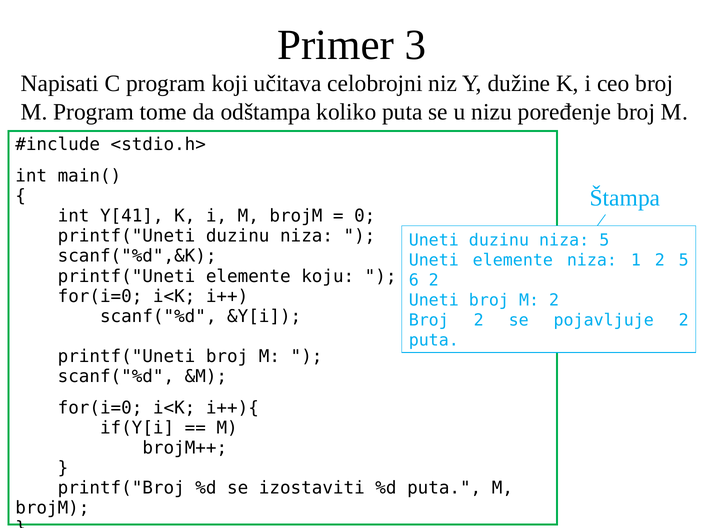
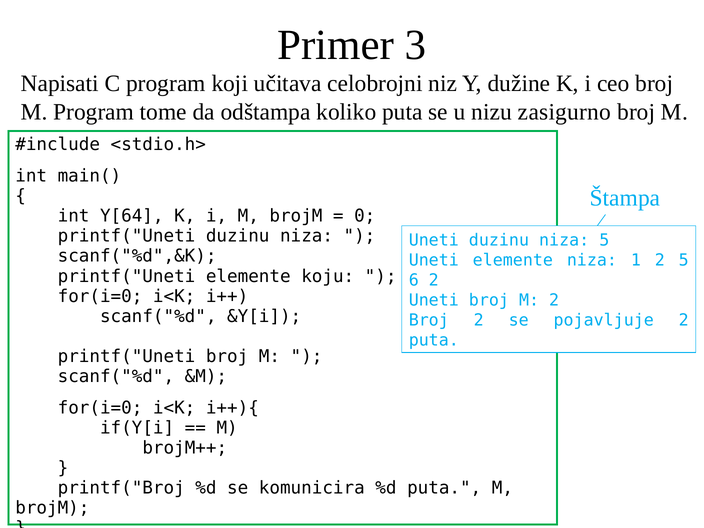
poređenje: poređenje -> zasigurno (564, 112)
Y[41: Y[41 -> Y[64 (132, 216)
izostaviti: izostaviti -> komunicira (312, 488)
